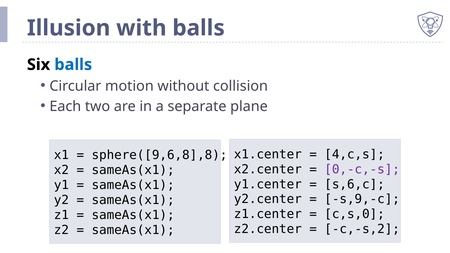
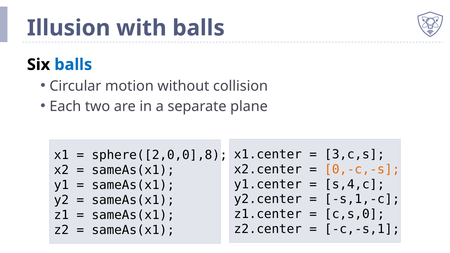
4,c,s: 4,c,s -> 3,c,s (355, 154)
sphere([9,6,8],8: sphere([9,6,8],8 -> sphere([2,0,0],8 (159, 155)
0,-c,-s colour: purple -> orange (362, 169)
s,6,c: s,6,c -> s,4,c (355, 184)
s,9,-c: s,9,-c -> s,1,-c (362, 199)
c,-s,2: c,-s,2 -> c,-s,1 (362, 229)
